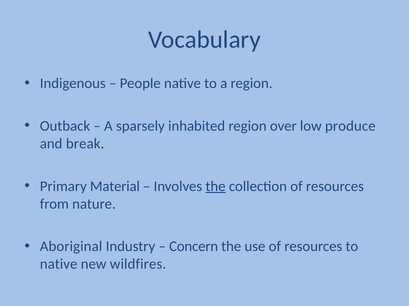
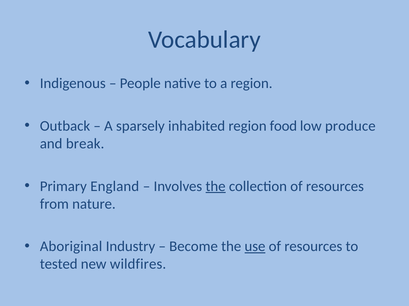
over: over -> food (283, 126)
Material: Material -> England (115, 187)
Concern: Concern -> Become (194, 247)
use underline: none -> present (255, 247)
native: native -> tested (59, 265)
